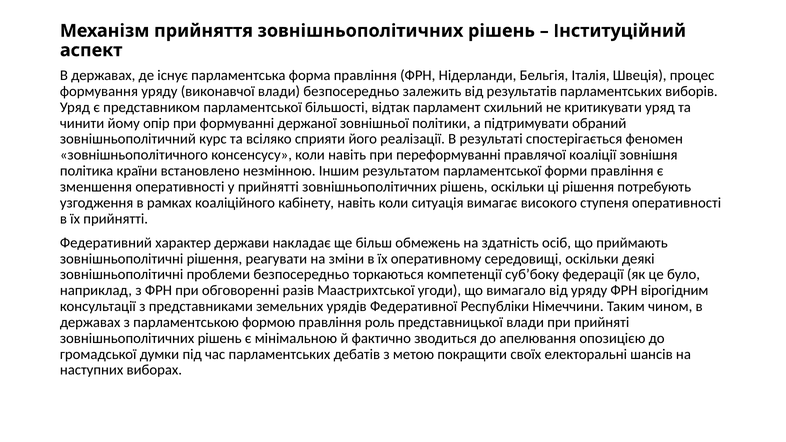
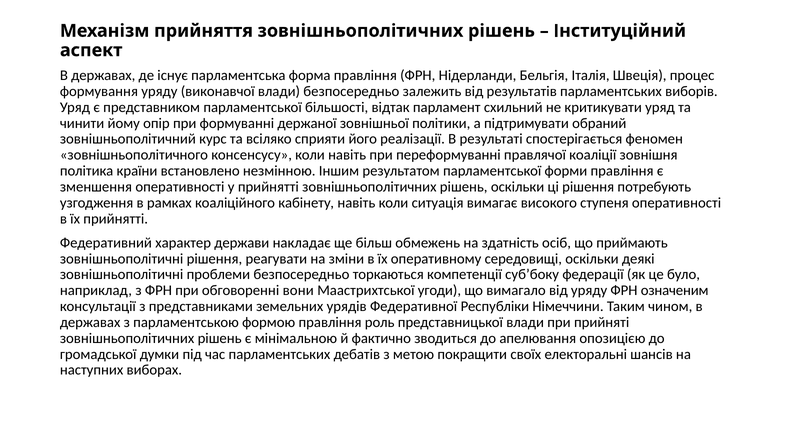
разів: разів -> вони (298, 291)
вірогідним: вірогідним -> означеним (675, 291)
